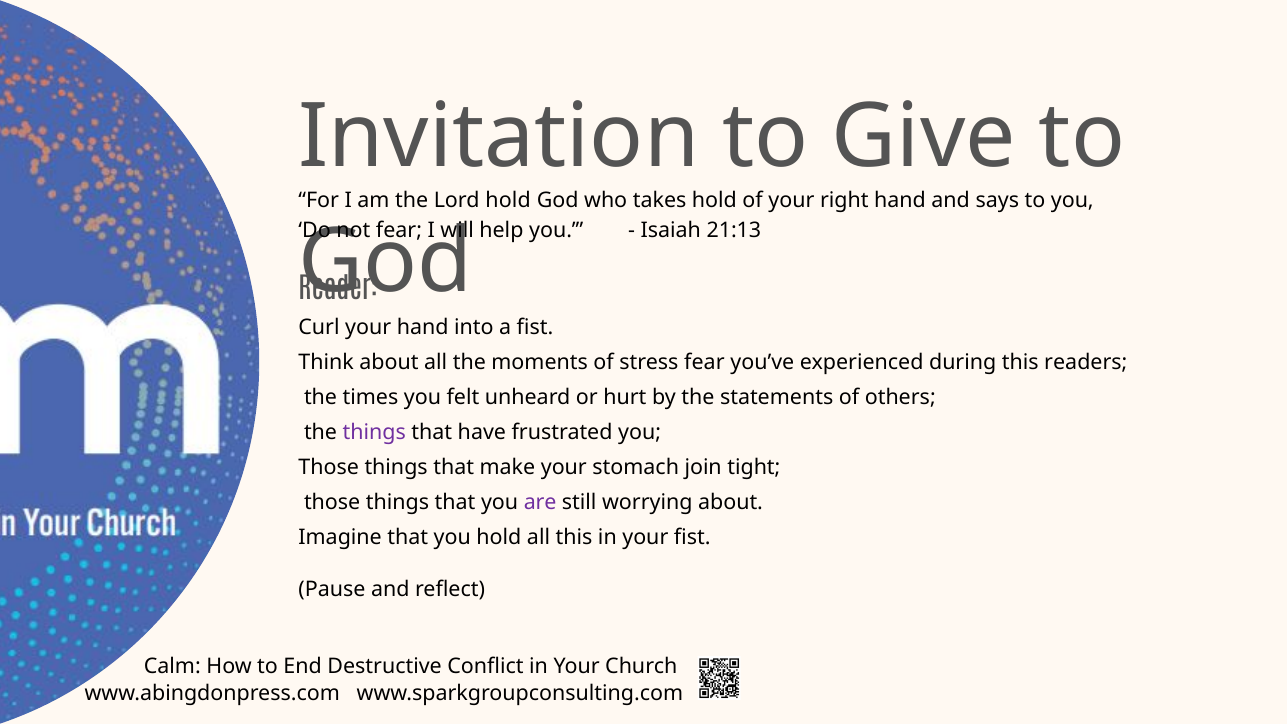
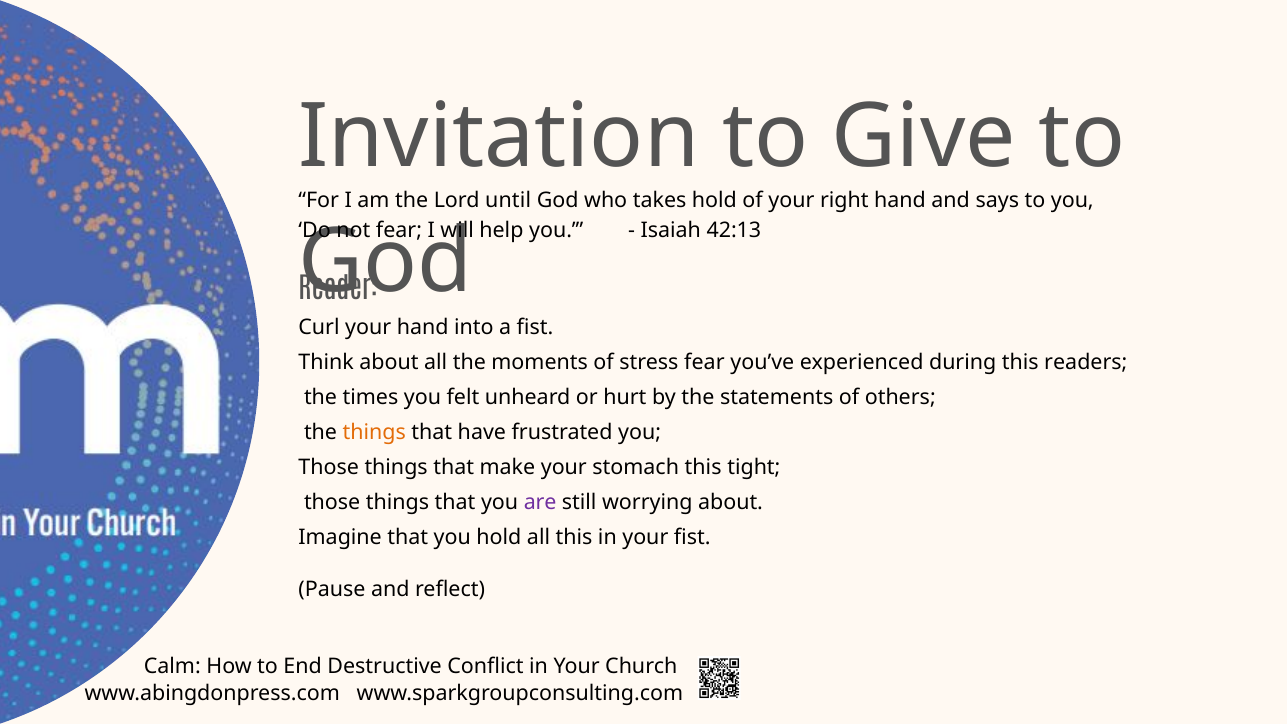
Lord hold: hold -> until (508, 200)
21:13: 21:13 -> 42:13 (734, 230)
things colour: purple -> orange (374, 432)
stomach join: join -> this (703, 467)
